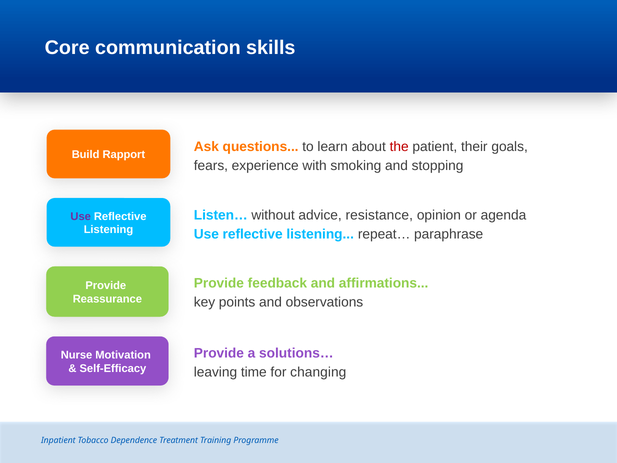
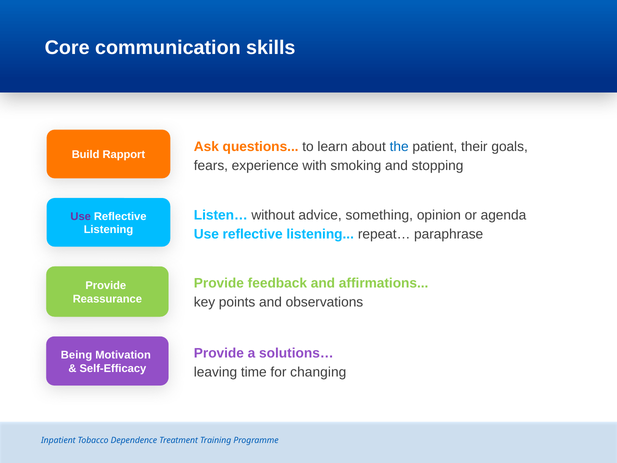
the colour: red -> blue (399, 147)
resistance: resistance -> something (379, 215)
Nurse: Nurse -> Being (76, 355)
